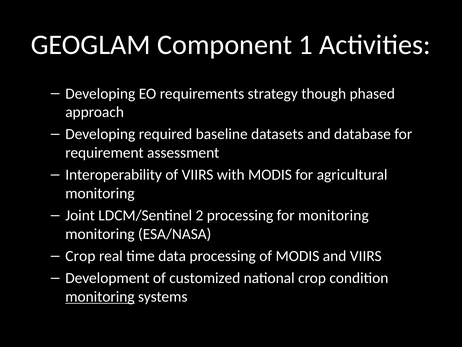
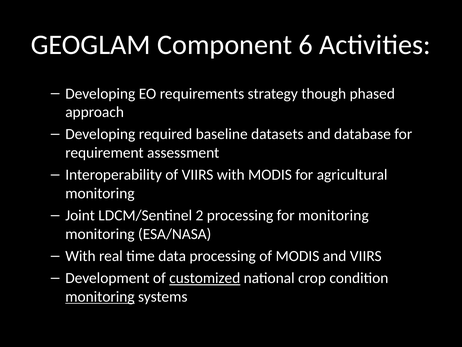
1: 1 -> 6 (306, 45)
Crop: Crop -> With (80, 256)
customized underline: none -> present (205, 278)
